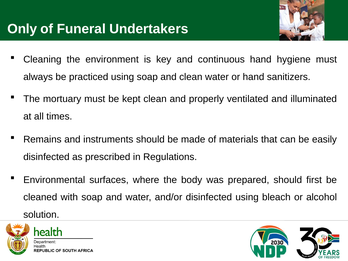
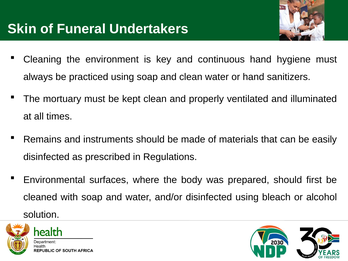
Only: Only -> Skin (22, 29)
